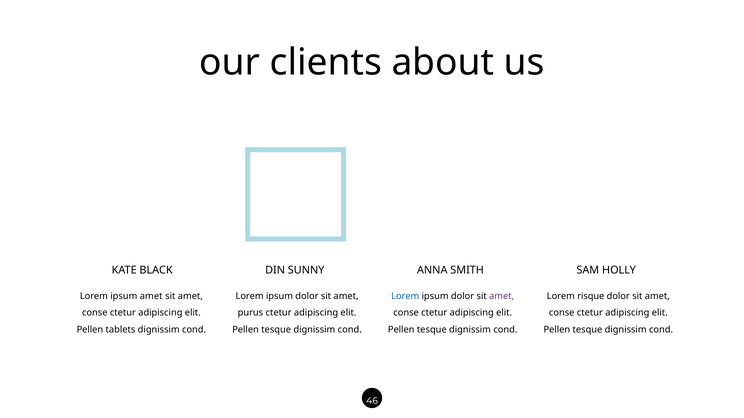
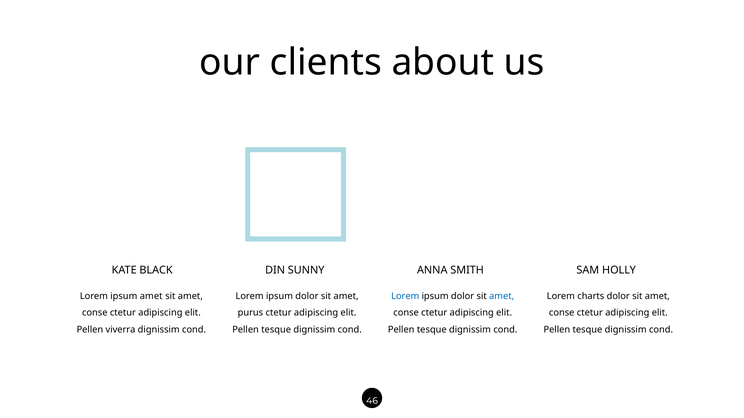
amet colour: purple -> blue (502, 296)
risque: risque -> charts (591, 296)
tablets: tablets -> viverra (120, 330)
